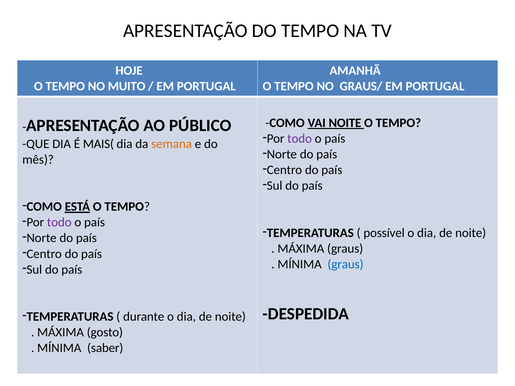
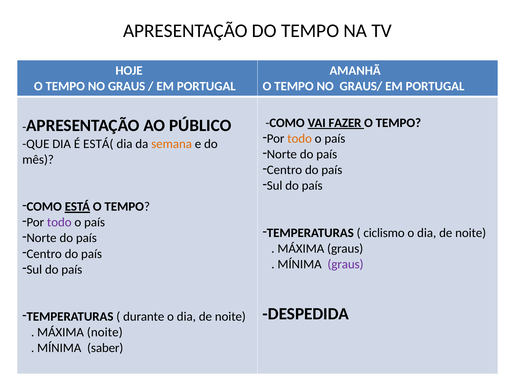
NO MUITO: MUITO -> GRAUS (127, 86)
VAI NOITE: NOITE -> FAZER (345, 123)
todo colour: purple -> orange (300, 139)
MAIS(: MAIS( -> ESTÁ( (98, 144)
possível: possível -> ciclismo (384, 233)
graus colour: blue -> purple (346, 264)
MÁXIMA gosto: gosto -> noite (105, 332)
